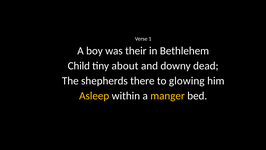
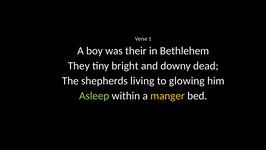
Child: Child -> They (79, 66)
about: about -> bright (125, 66)
there: there -> living (142, 81)
Asleep colour: yellow -> light green (94, 96)
